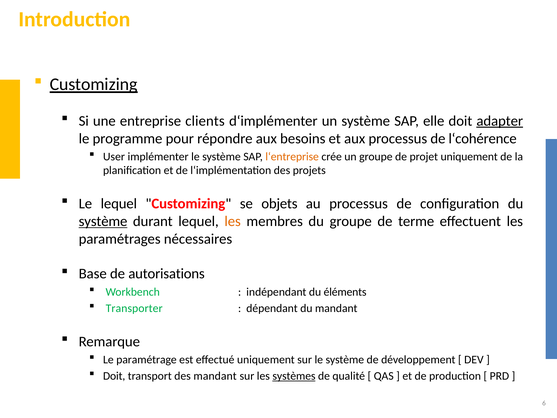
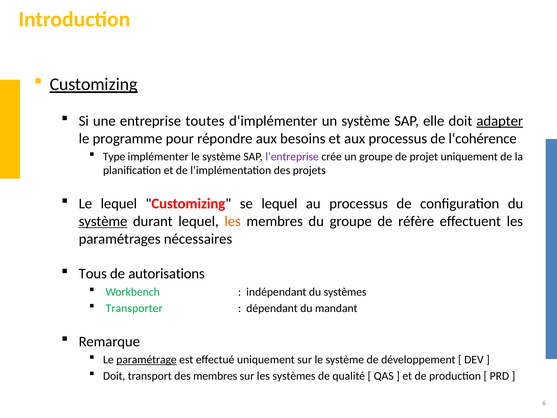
clients: clients -> toutes (205, 121)
User: User -> Type (114, 156)
l‘entreprise colour: orange -> purple (292, 156)
se objets: objets -> lequel (279, 204)
terme: terme -> réfère (416, 221)
Base: Base -> Tous (93, 274)
du éléments: éléments -> systèmes (345, 292)
paramétrage underline: none -> present (146, 359)
des mandant: mandant -> membres (215, 376)
systèmes underline: present -> none (294, 376)
